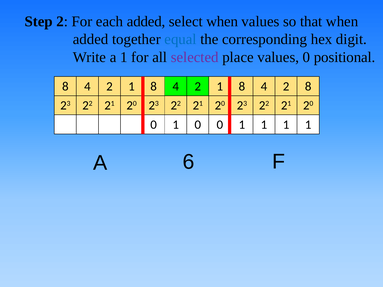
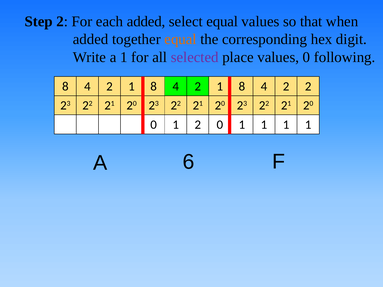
select when: when -> equal (222, 21)
equal colour: blue -> orange (181, 39)
positional: positional -> following (345, 57)
2 8: 8 -> 2 (308, 86)
1 0: 0 -> 2 (198, 125)
